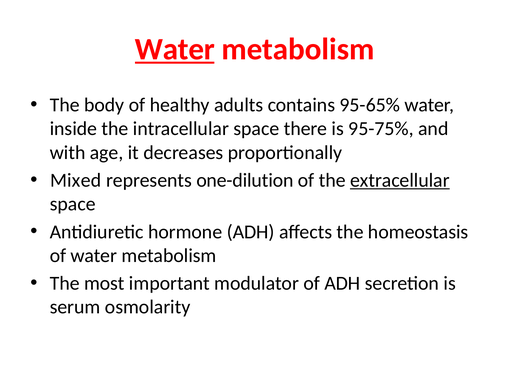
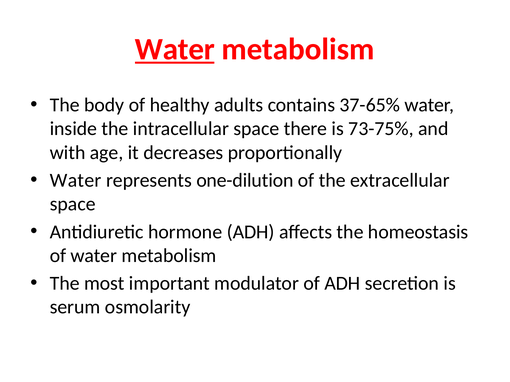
95-65%: 95-65% -> 37-65% (370, 105)
95-75%: 95-75% -> 73-75% (381, 129)
Mixed: Mixed -> Water (76, 181)
extracellular underline: present -> none (400, 181)
